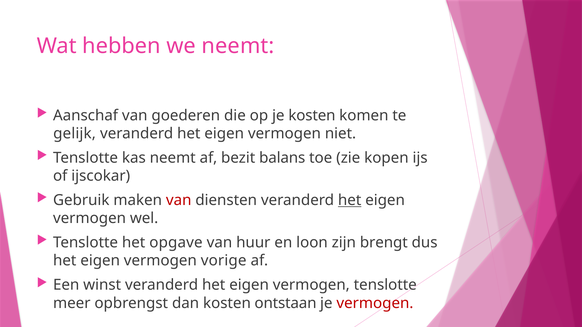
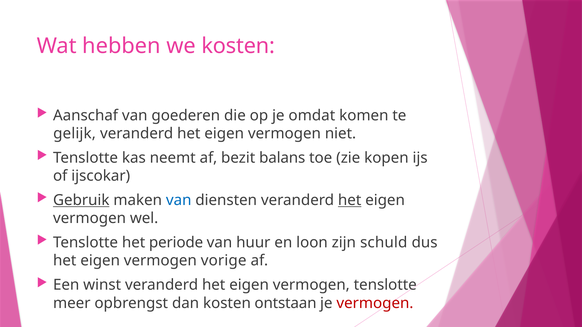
we neemt: neemt -> kosten (238, 46)
je kosten: kosten -> omdat (312, 115)
Gebruik underline: none -> present (81, 200)
van colour: red -> blue (179, 200)
opgave: opgave -> periode (176, 243)
brengt: brengt -> schuld (384, 243)
